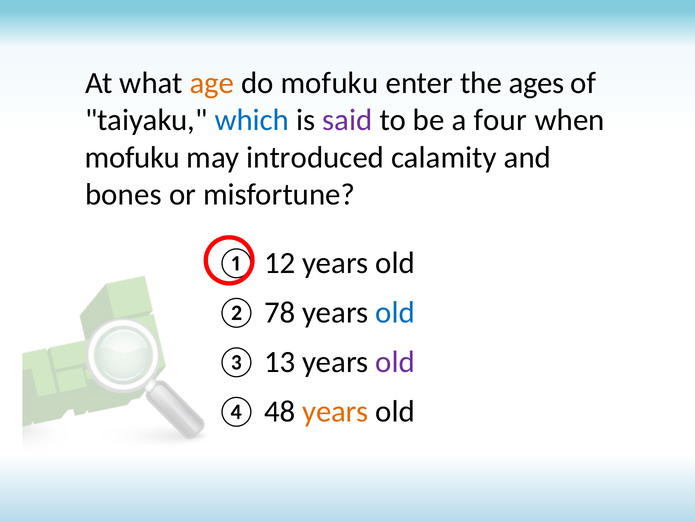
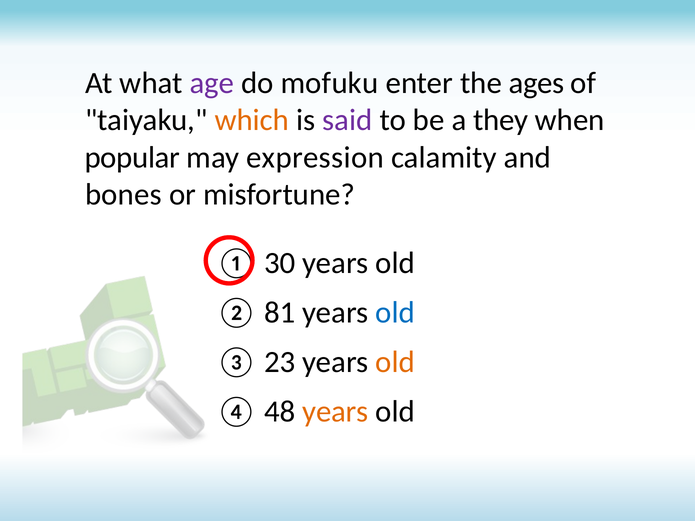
age colour: orange -> purple (212, 83)
which colour: blue -> orange (252, 120)
four: four -> they (501, 120)
mofuku: mofuku -> popular (132, 157)
introduced: introduced -> expression (315, 157)
12: 12 -> 30 (280, 263)
78: 78 -> 81 (280, 313)
13: 13 -> 23 (280, 362)
old colour: purple -> orange (395, 362)
